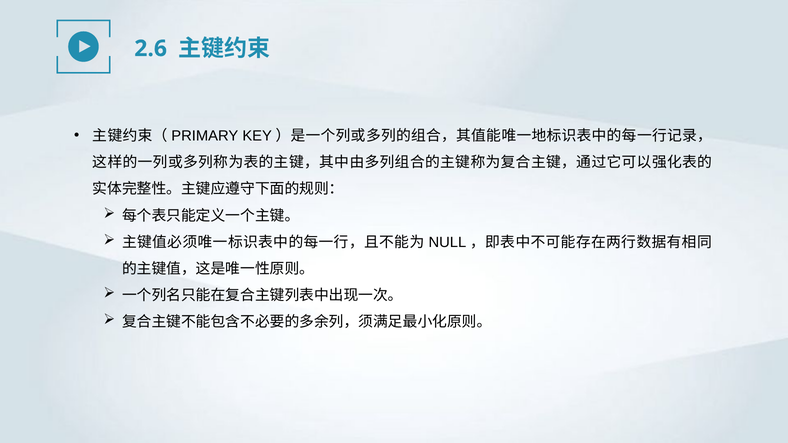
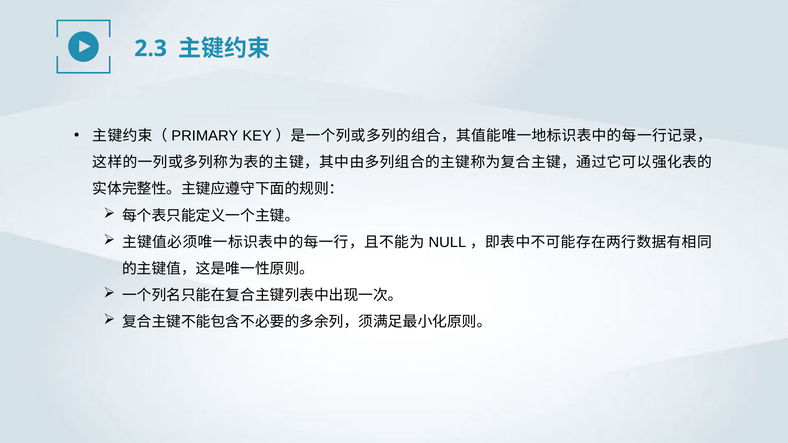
2.6: 2.6 -> 2.3 (151, 49)
